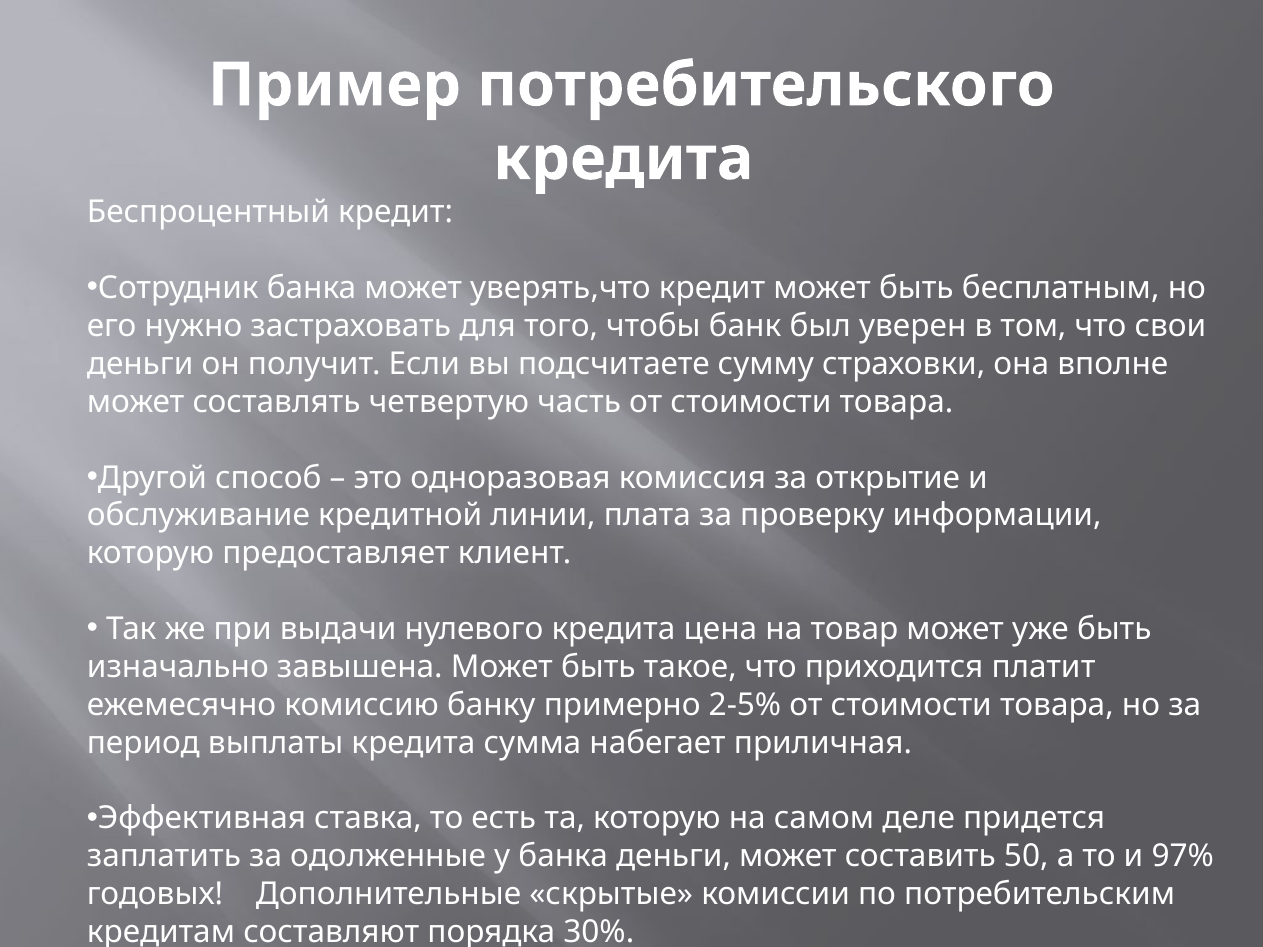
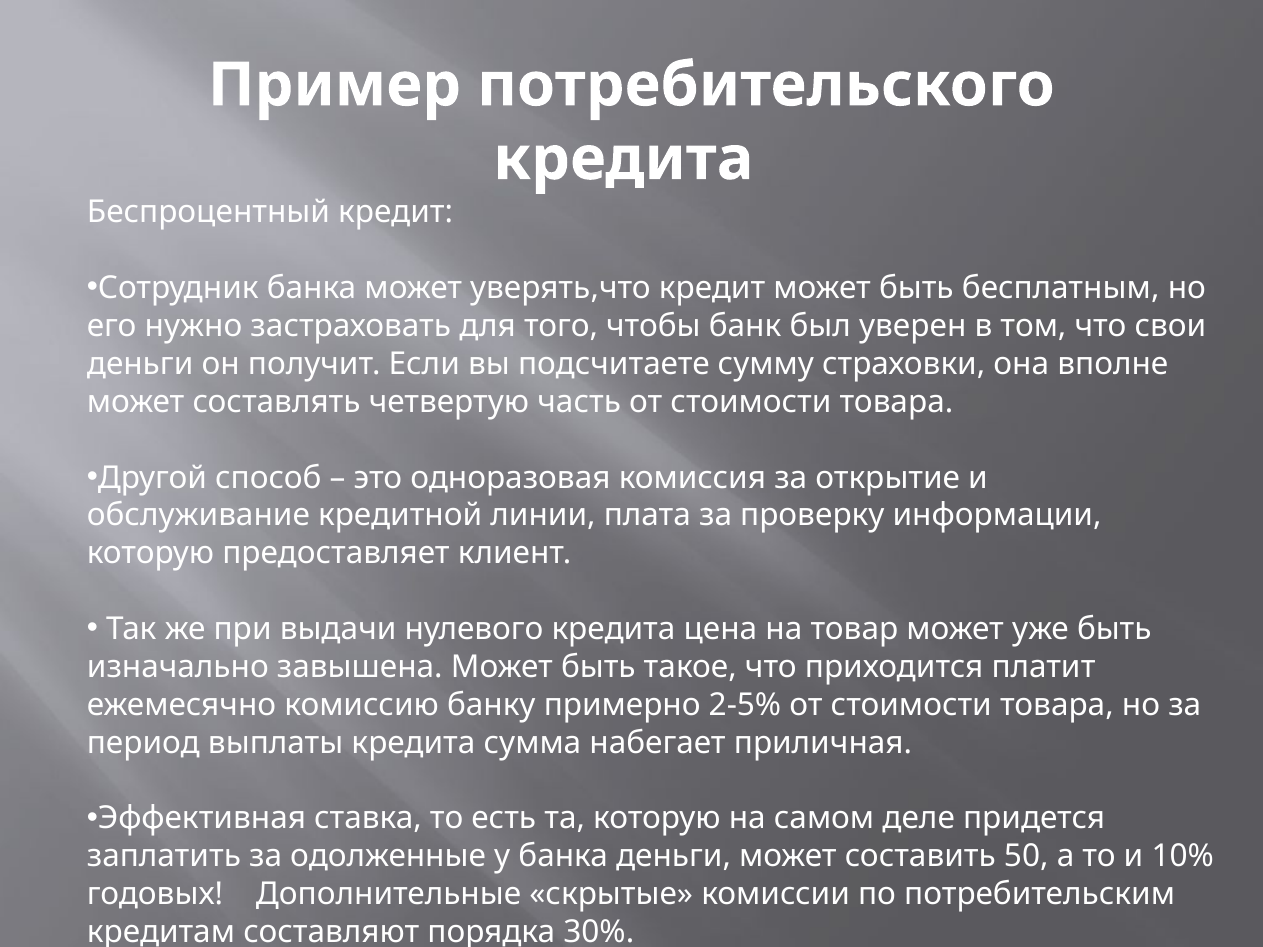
97%: 97% -> 10% (1183, 857)
